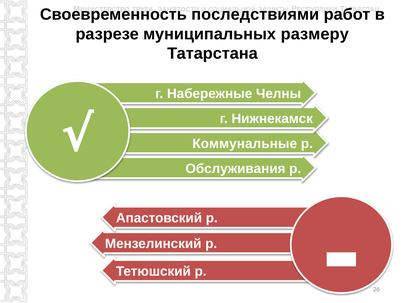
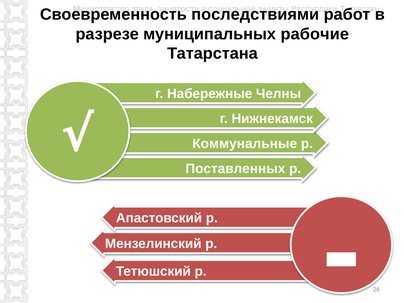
размеру: размеру -> рабочие (315, 34)
Обслуживания: Обслуживания -> Поставленных (235, 169)
